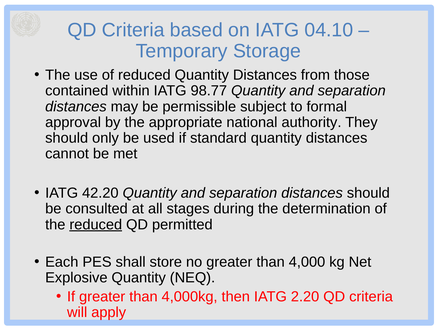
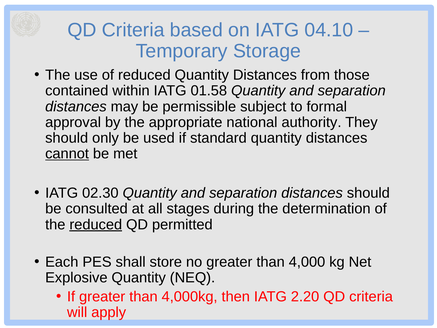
98.77: 98.77 -> 01.58 (209, 91)
cannot underline: none -> present (67, 154)
42.20: 42.20 -> 02.30 (100, 193)
